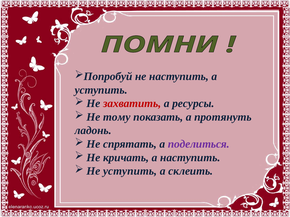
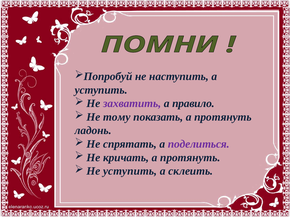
захватить colour: red -> purple (132, 104)
ресурсы: ресурсы -> правило (193, 104)
кричать а наступить: наступить -> протянуть (190, 158)
